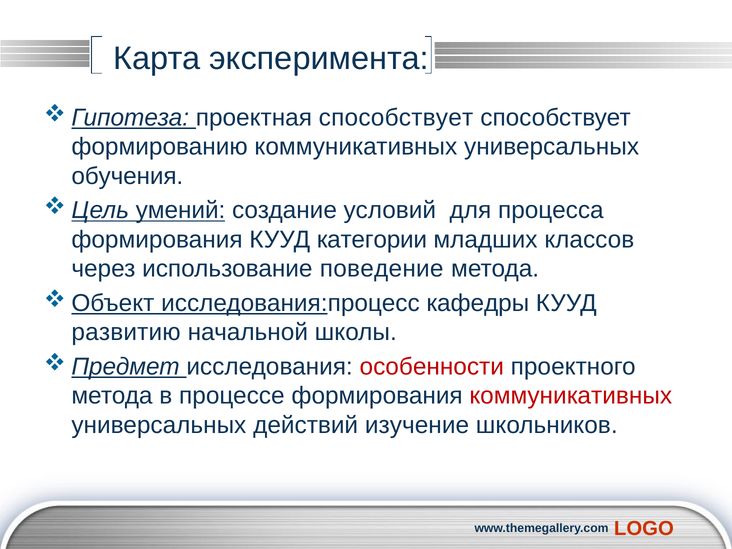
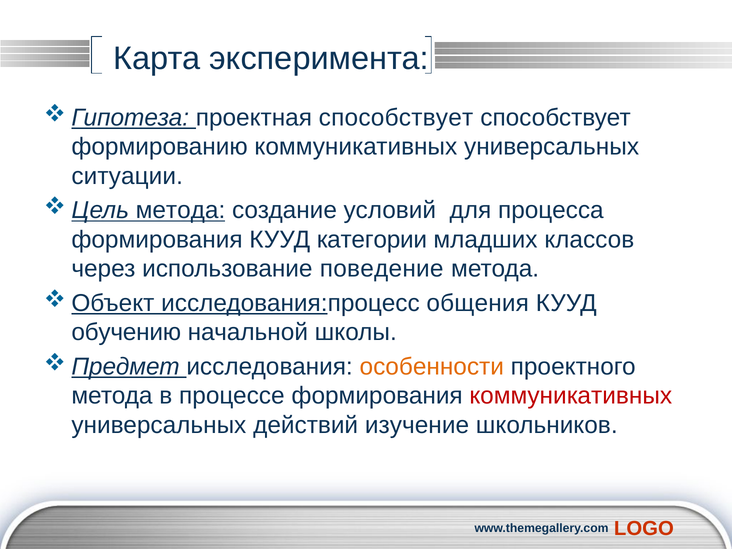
обучения: обучения -> ситуации (127, 176)
умений: умений -> метода (180, 210)
кафедры: кафедры -> общения (478, 303)
развитию: развитию -> обучению (126, 332)
особенности colour: red -> orange (432, 366)
